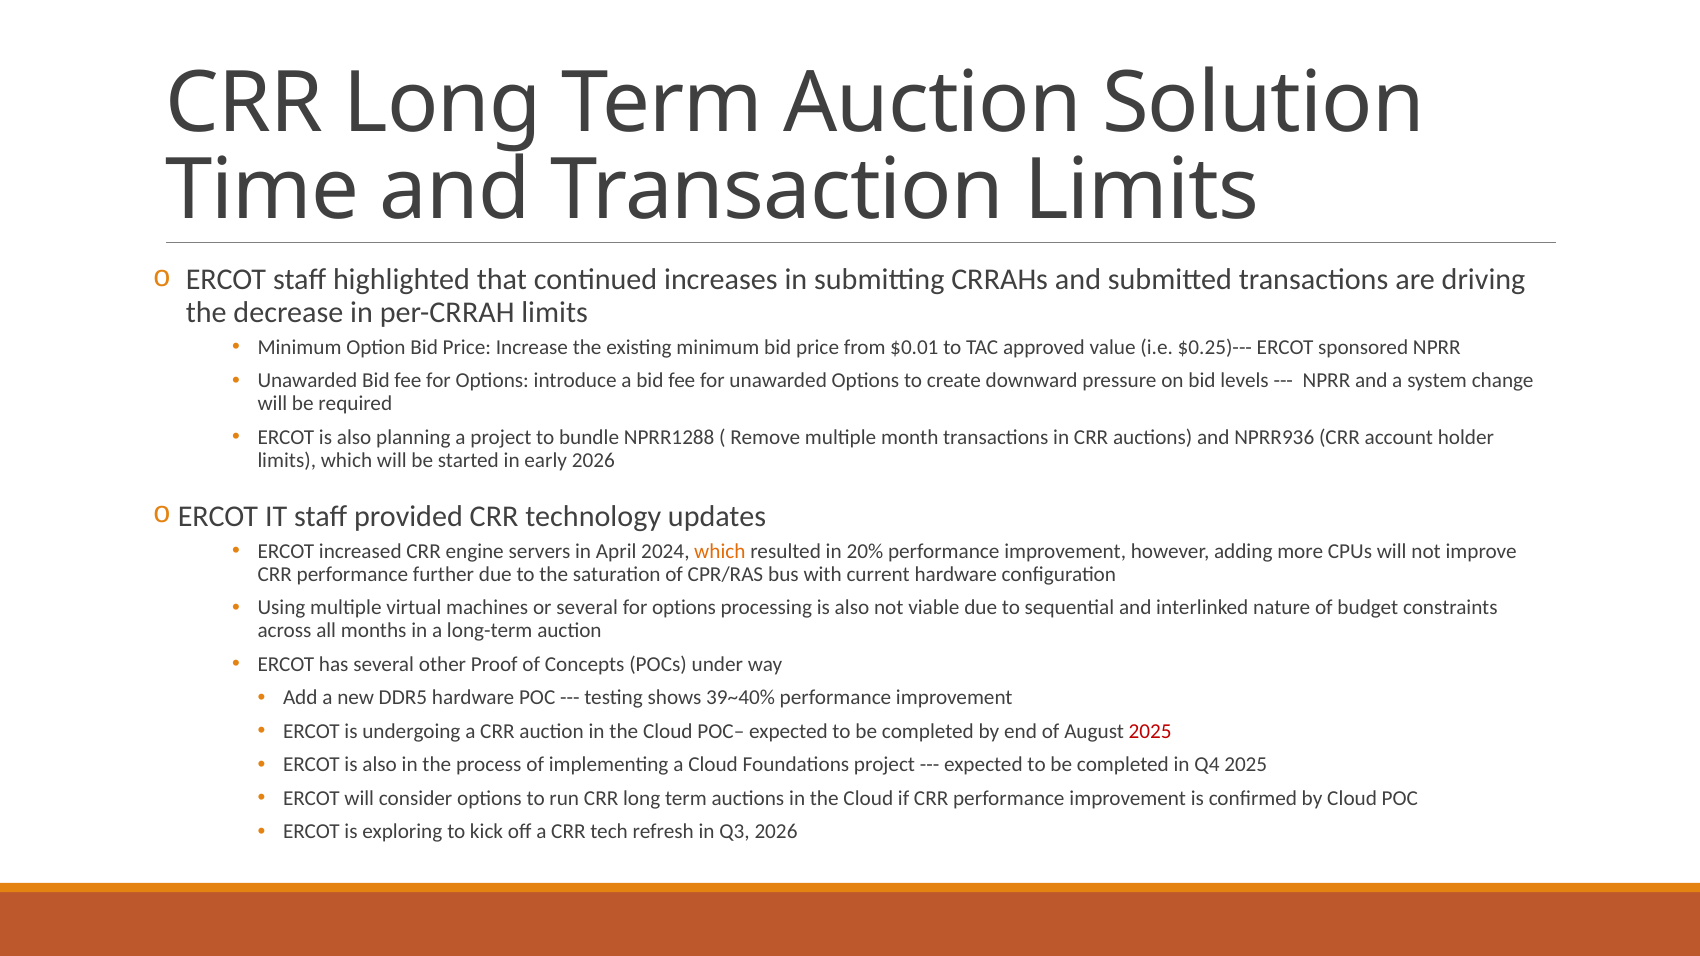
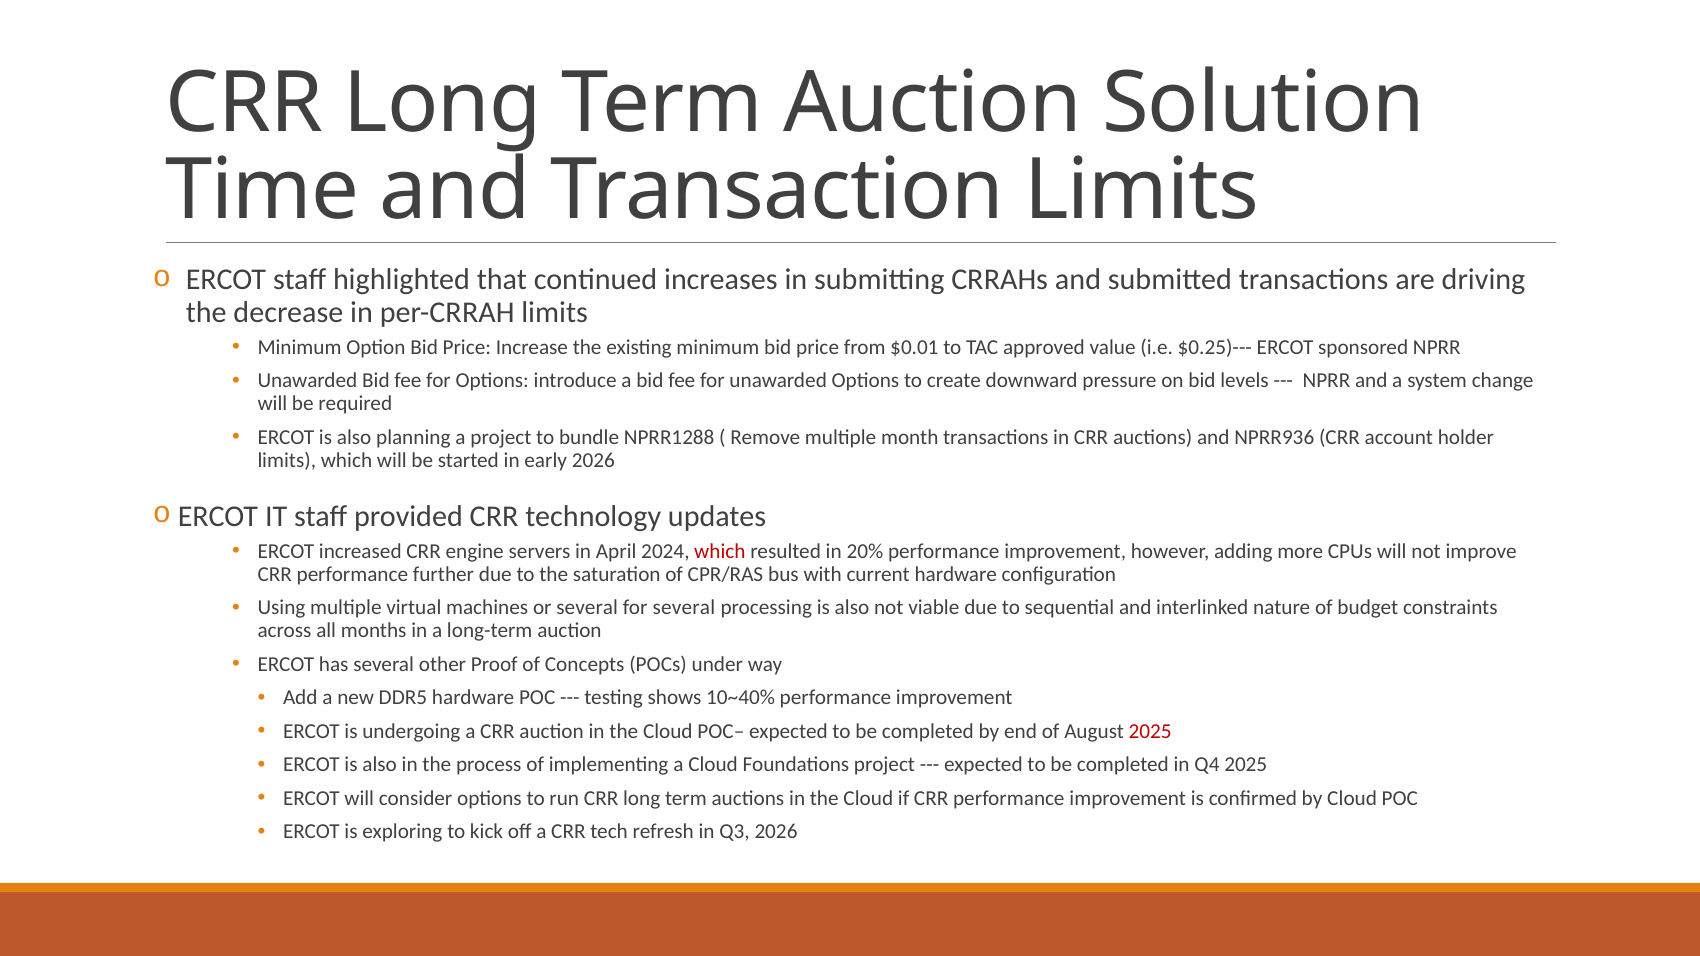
which colour: orange -> red (720, 551)
options: options -> several (684, 608)
39~40%: 39~40% -> 10~40% (741, 698)
